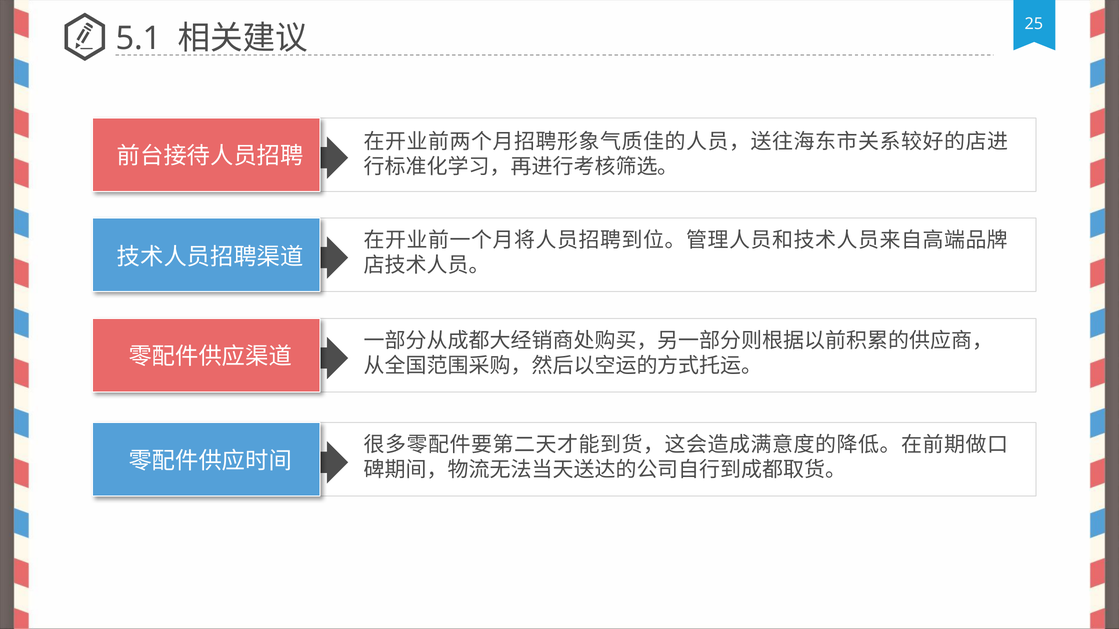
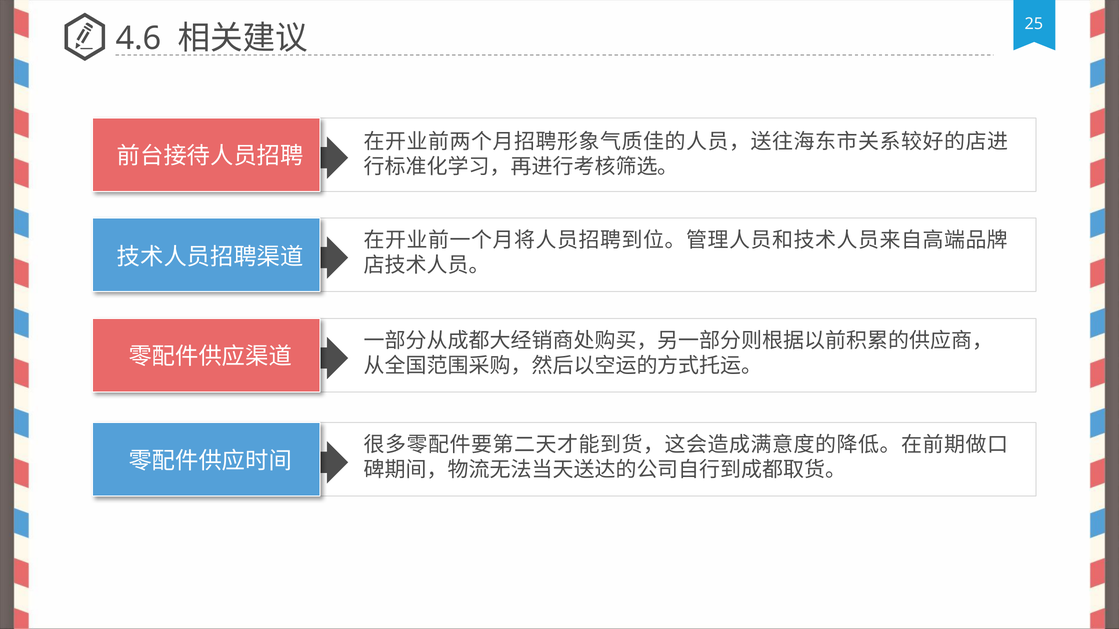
5.1: 5.1 -> 4.6 (139, 39)
